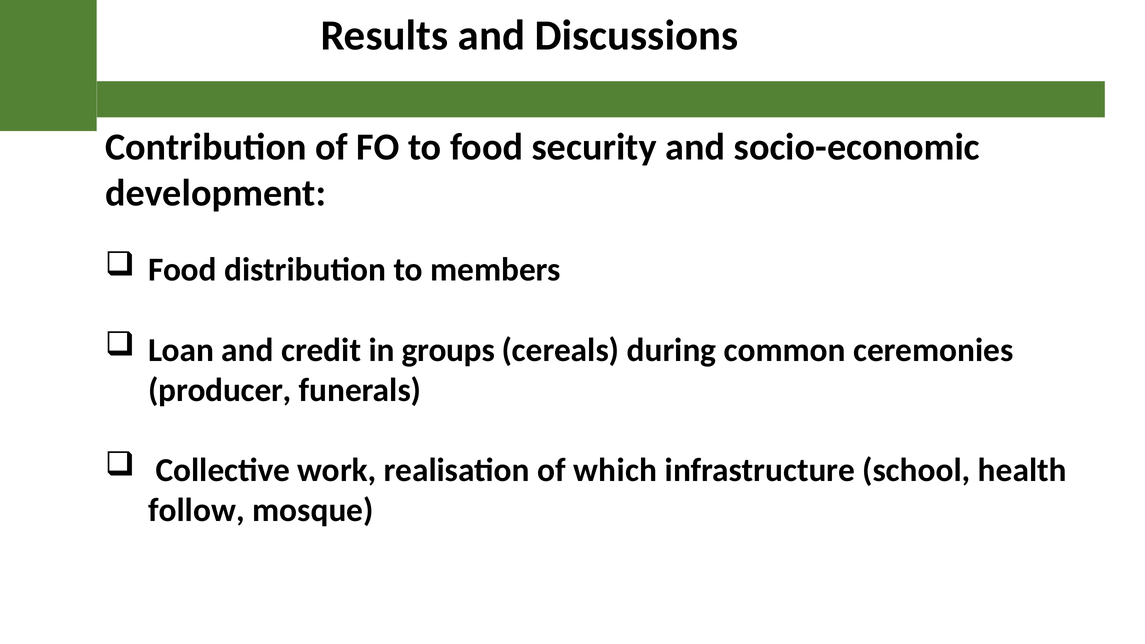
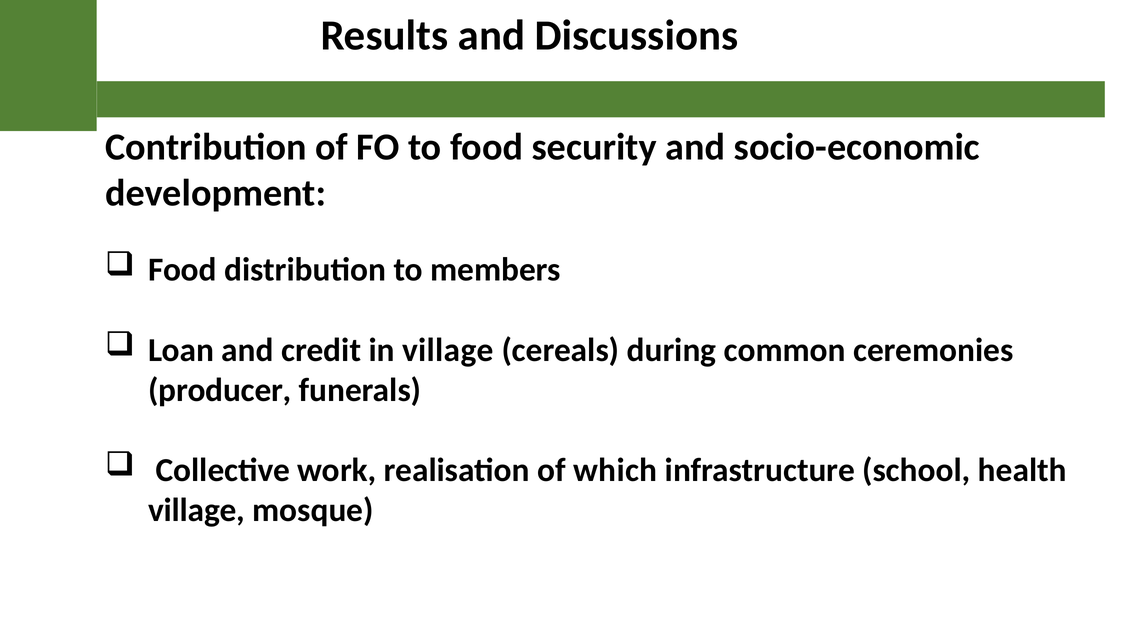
in groups: groups -> village (448, 350)
follow: follow -> village (197, 511)
